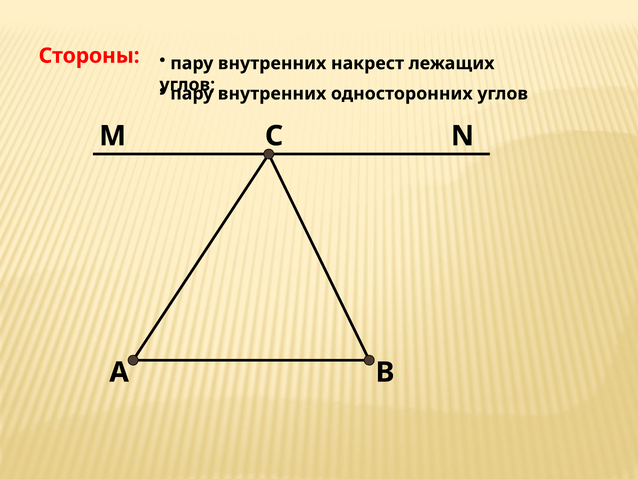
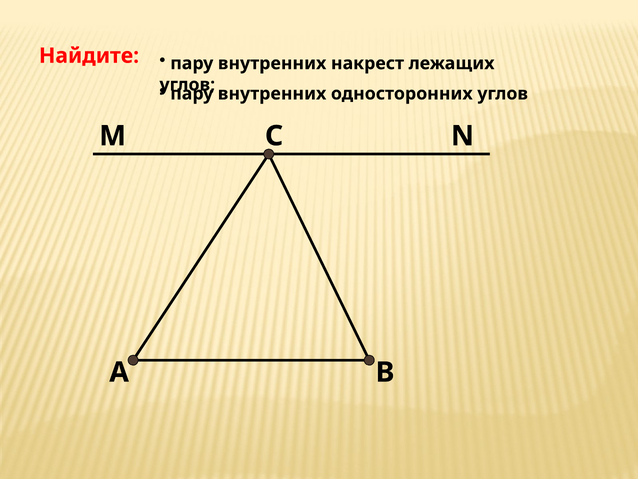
Стороны: Стороны -> Найдите (89, 56)
